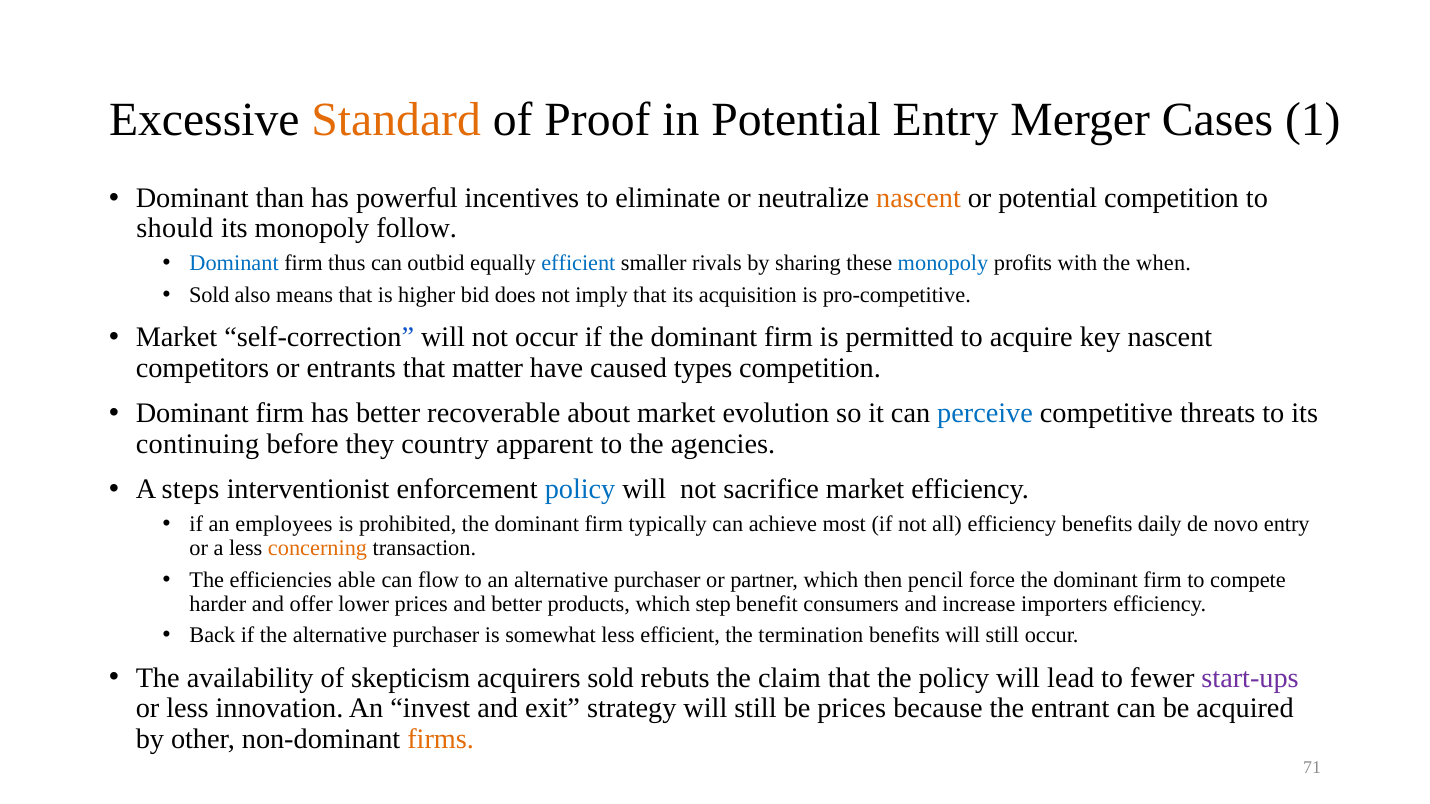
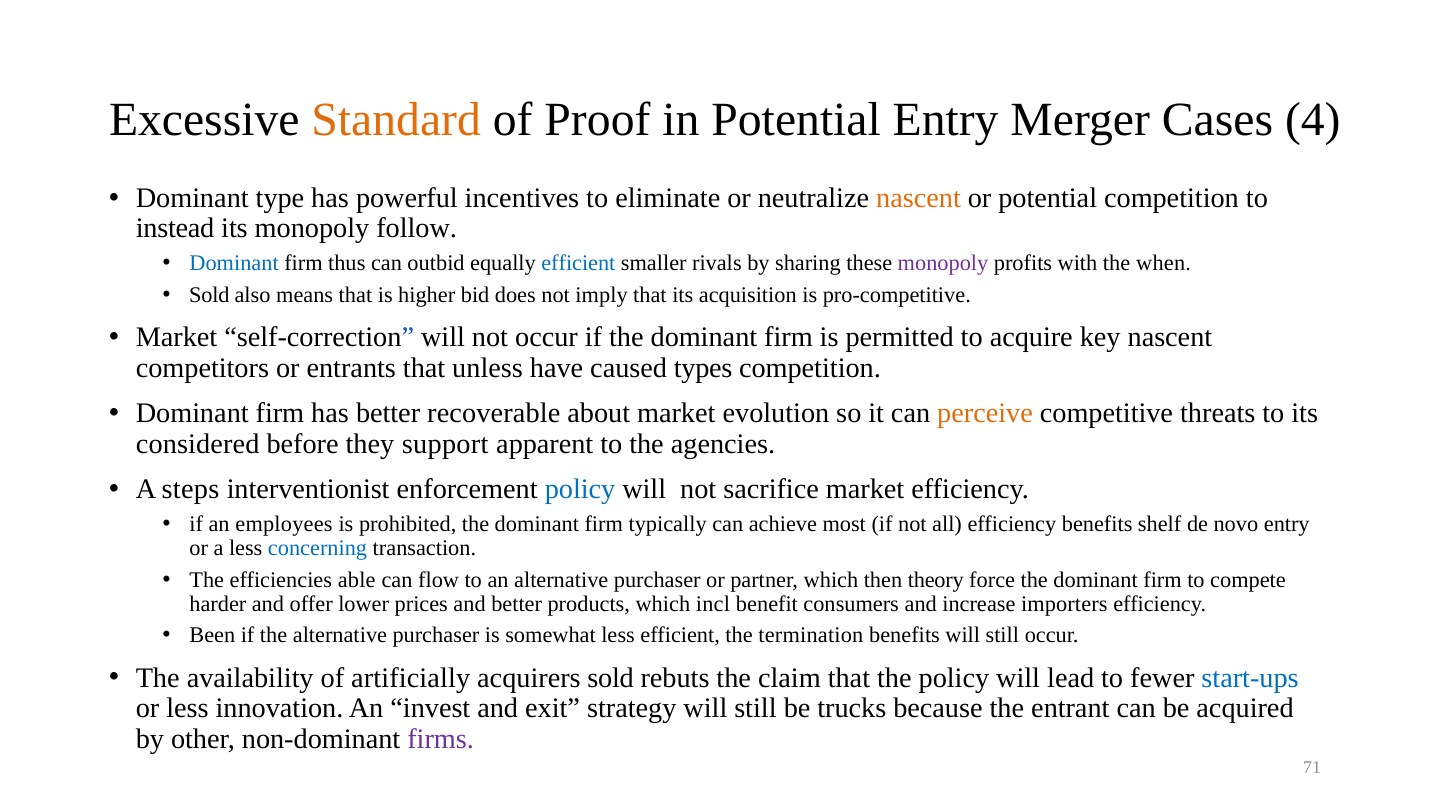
1: 1 -> 4 (1313, 120)
than: than -> type (280, 198)
should: should -> instead (175, 229)
monopoly colour: blue -> purple (943, 264)
matter: matter -> unless (488, 368)
perceive colour: blue -> orange (985, 413)
continuing: continuing -> considered (198, 444)
country: country -> support (445, 444)
daily: daily -> shelf (1160, 524)
concerning colour: orange -> blue (318, 548)
pencil: pencil -> theory (936, 580)
step: step -> incl (713, 604)
Back: Back -> Been (212, 636)
skepticism: skepticism -> artificially (411, 678)
start-ups colour: purple -> blue (1250, 678)
be prices: prices -> trucks (852, 709)
firms colour: orange -> purple (441, 739)
